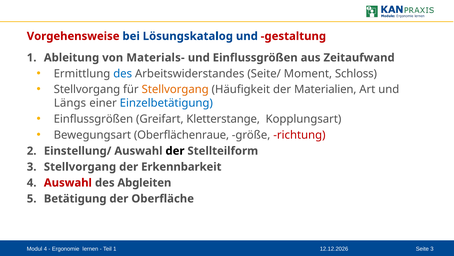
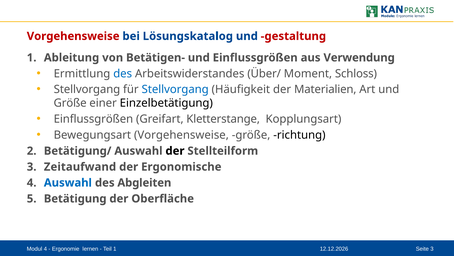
Materials-: Materials- -> Betätigen- (156, 58)
Zeitaufwand: Zeitaufwand -> Verwendung (359, 58)
Seite/: Seite/ -> Über/ (264, 73)
Stellvorgang colour: orange -> blue (175, 89)
Längs: Längs -> Größe (70, 103)
Einzelbetätigung colour: blue -> black (166, 103)
Bewegungsart Oberflächenraue: Oberflächenraue -> Vorgehensweise (181, 135)
richtung colour: red -> black (299, 135)
Einstellung/: Einstellung/ -> Betätigung/ (78, 151)
3 Stellvorgang: Stellvorgang -> Zeitaufwand (80, 166)
Erkennbarkeit: Erkennbarkeit -> Ergonomische (181, 166)
Auswahl colour: red -> blue (68, 182)
